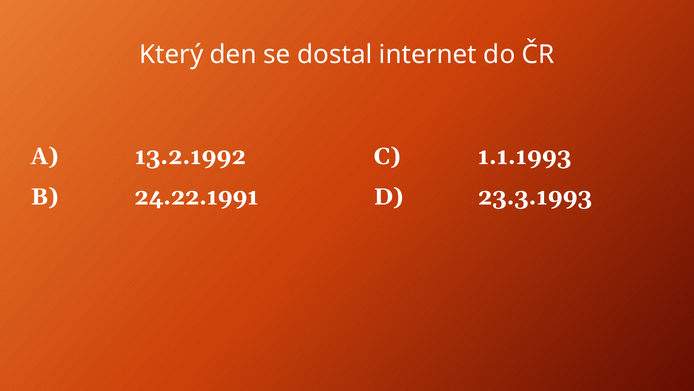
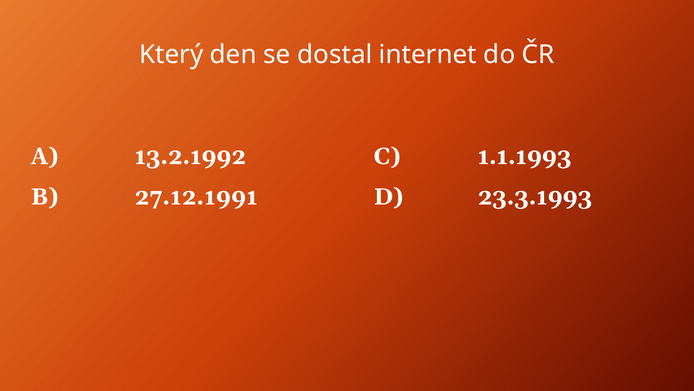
24.22.1991: 24.22.1991 -> 27.12.1991 (196, 197)
